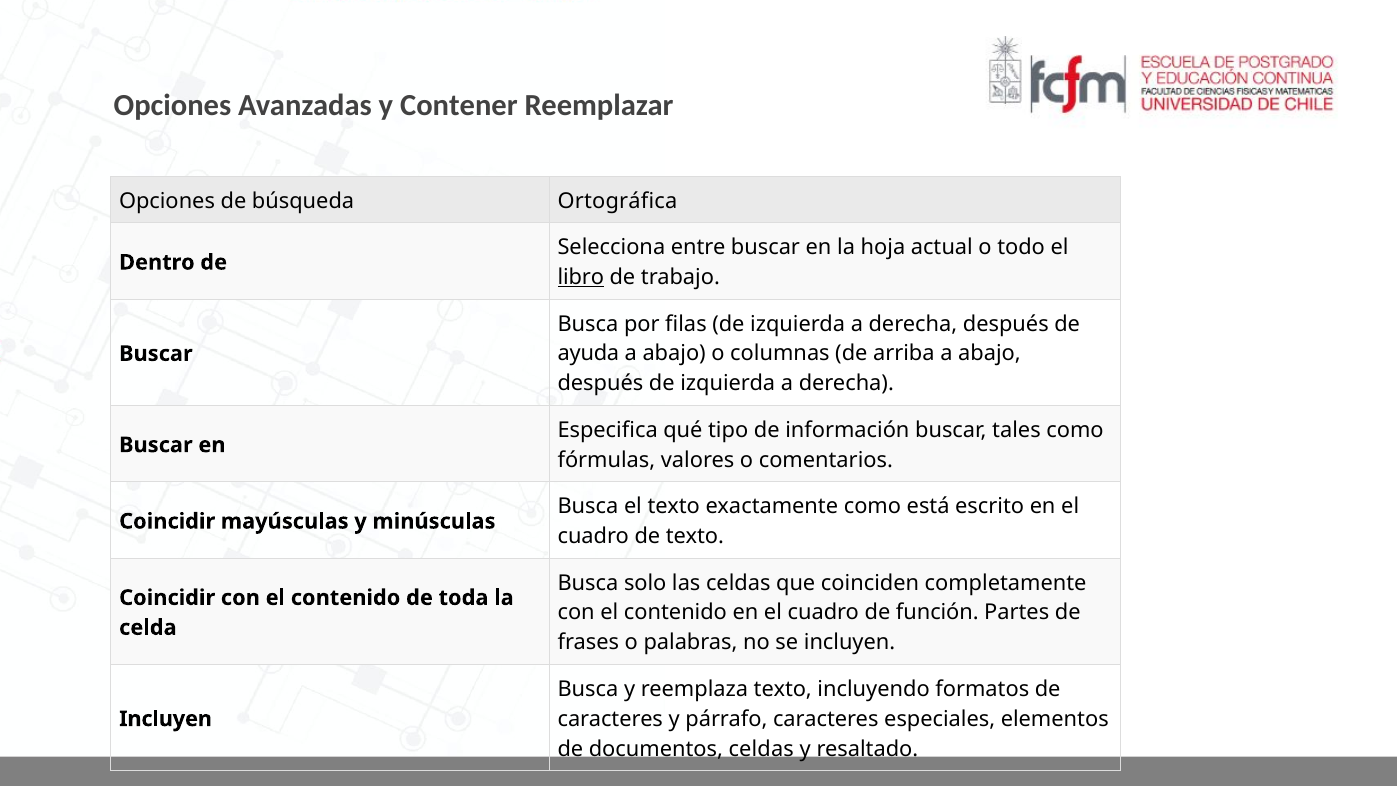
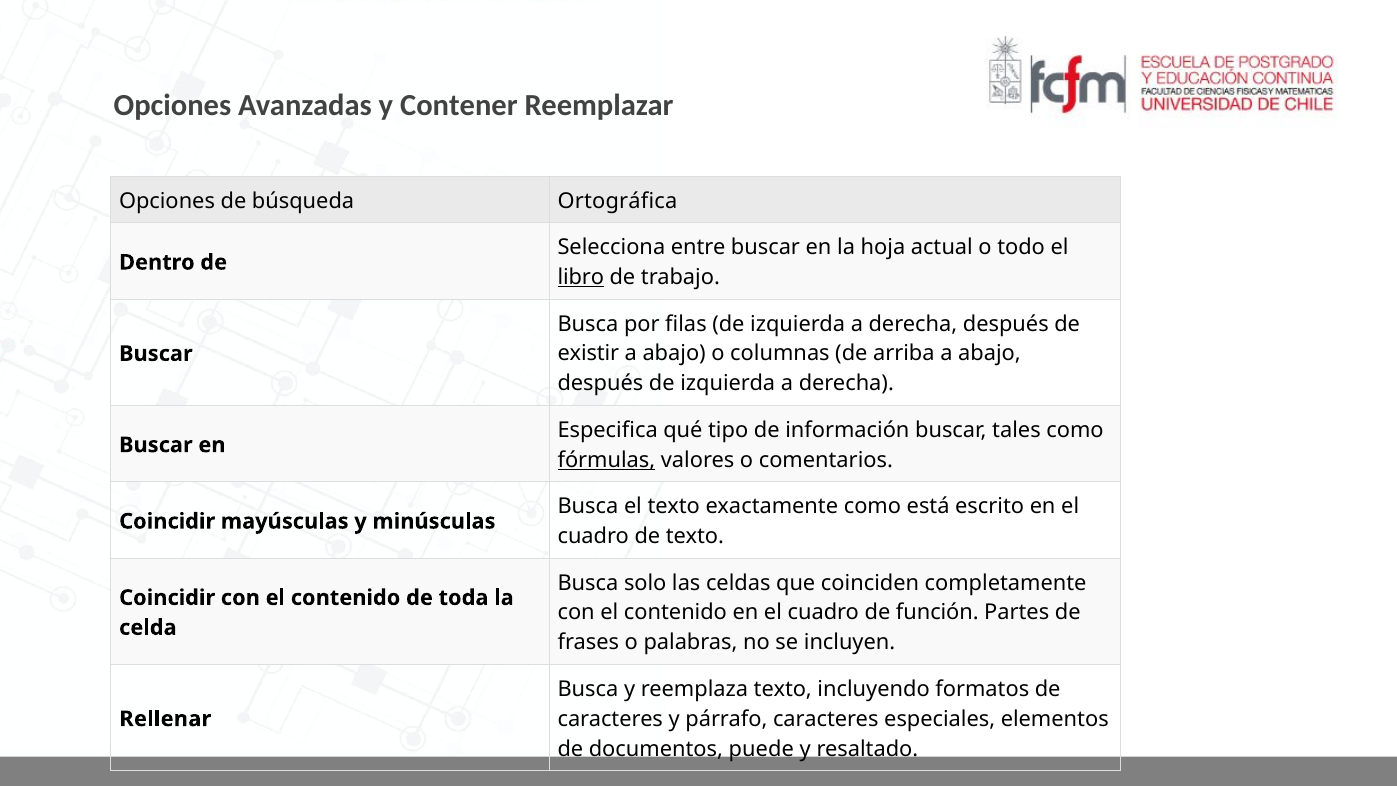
ayuda: ayuda -> existir (588, 354)
fórmulas underline: none -> present (606, 460)
Incluyen: Incluyen -> Rellenar (165, 719)
documentos celdas: celdas -> puede (761, 749)
